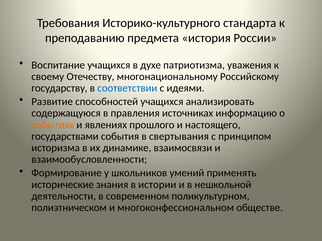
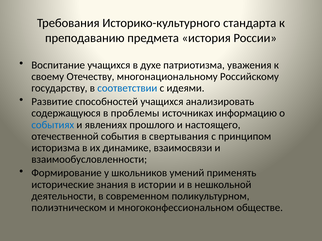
правления: правления -> проблемы (135, 113)
событиях colour: orange -> blue (53, 125)
государствами: государствами -> отечественной (65, 137)
